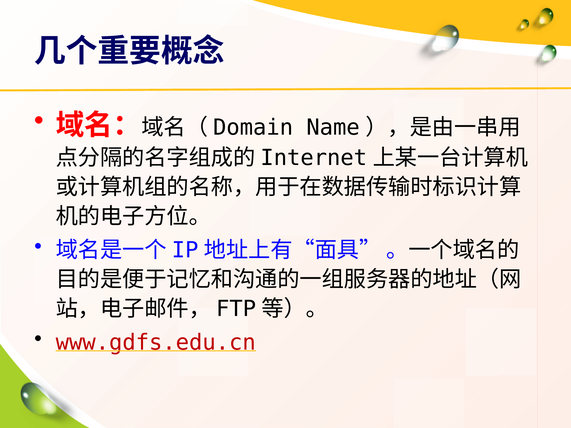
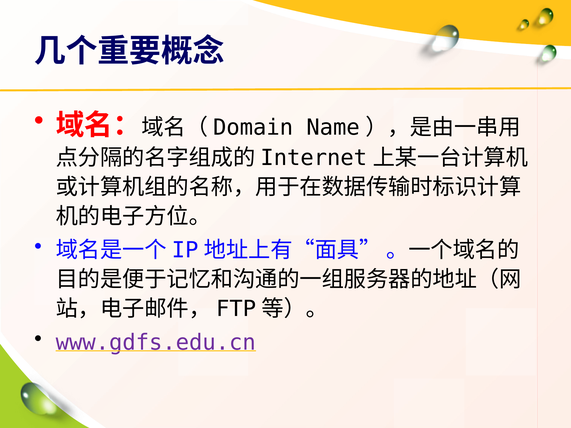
www.gdfs.edu.cn colour: red -> purple (156, 343)
